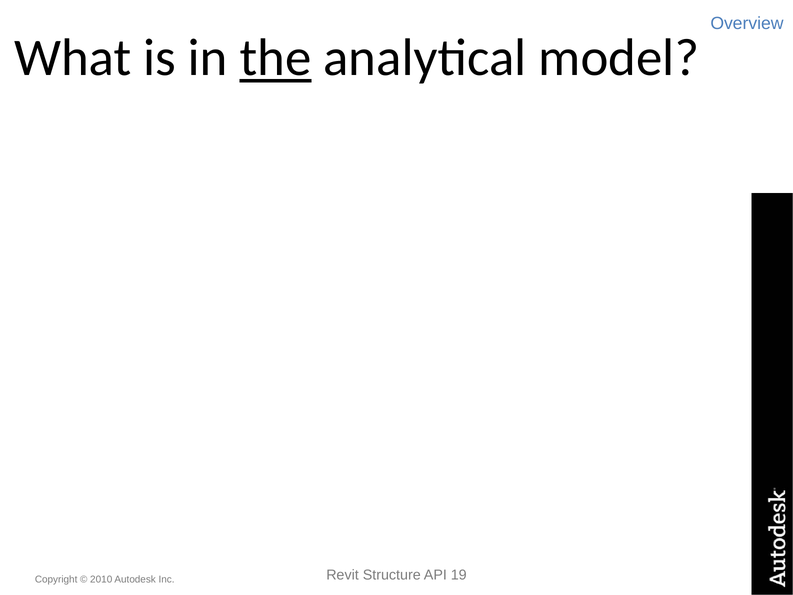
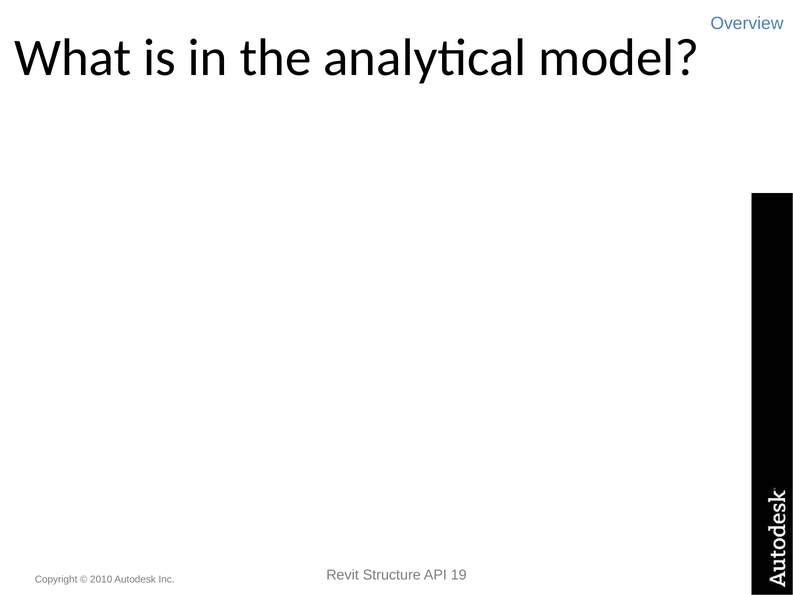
the underline: present -> none (275, 58)
